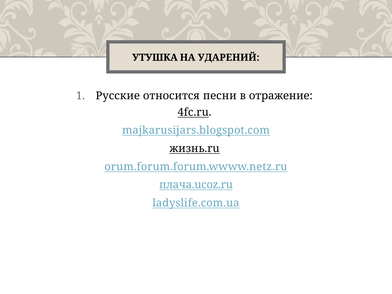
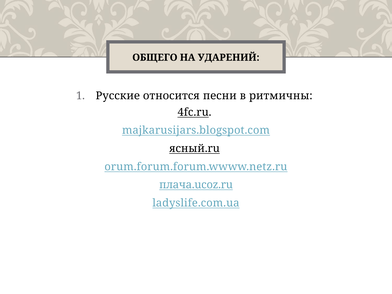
УТУШКА: УТУШКА -> ОБЩЕГО (155, 58)
отражение: отражение -> ритмичны (281, 96)
жизнь.ru: жизнь.ru -> ясный.ru (195, 149)
